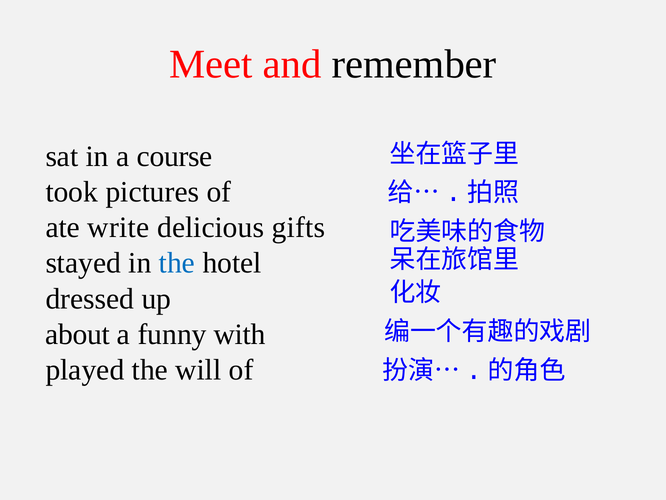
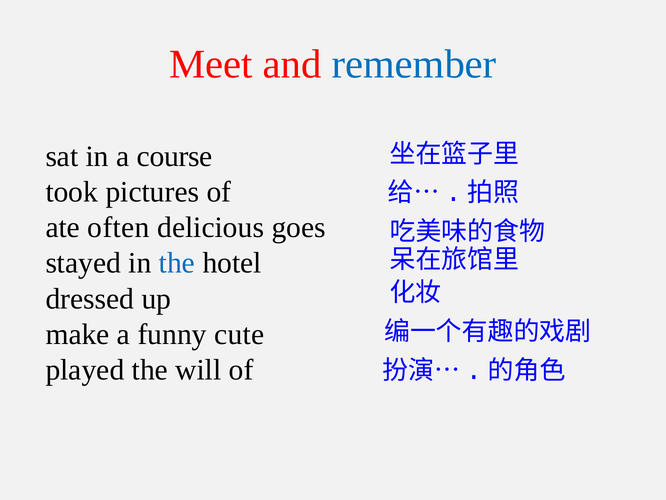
remember colour: black -> blue (414, 64)
write: write -> often (118, 227)
gifts: gifts -> goes (299, 227)
about: about -> make (78, 334)
with: with -> cute (239, 334)
